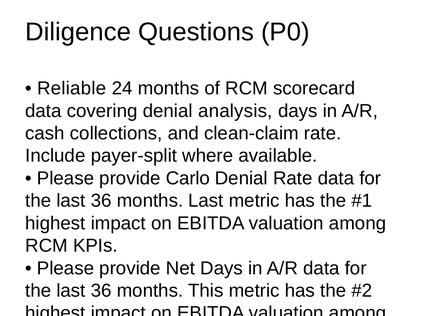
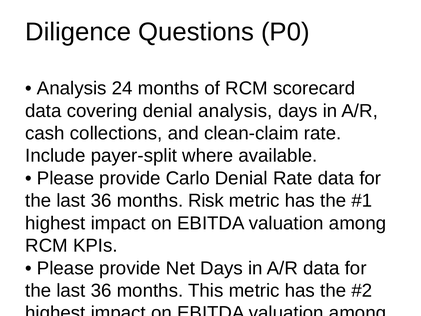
Reliable: Reliable -> Analysis (72, 88)
months Last: Last -> Risk (206, 201)
